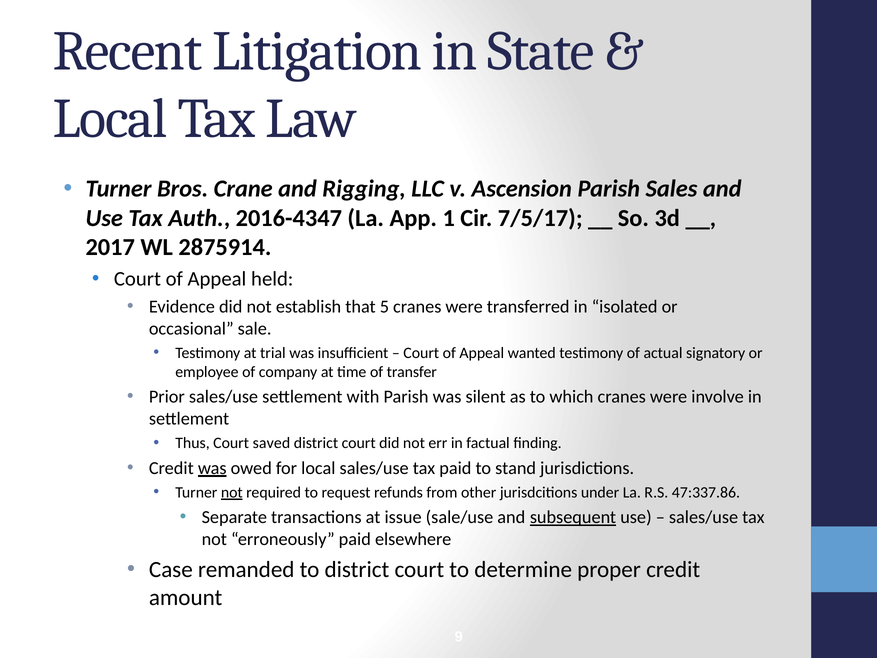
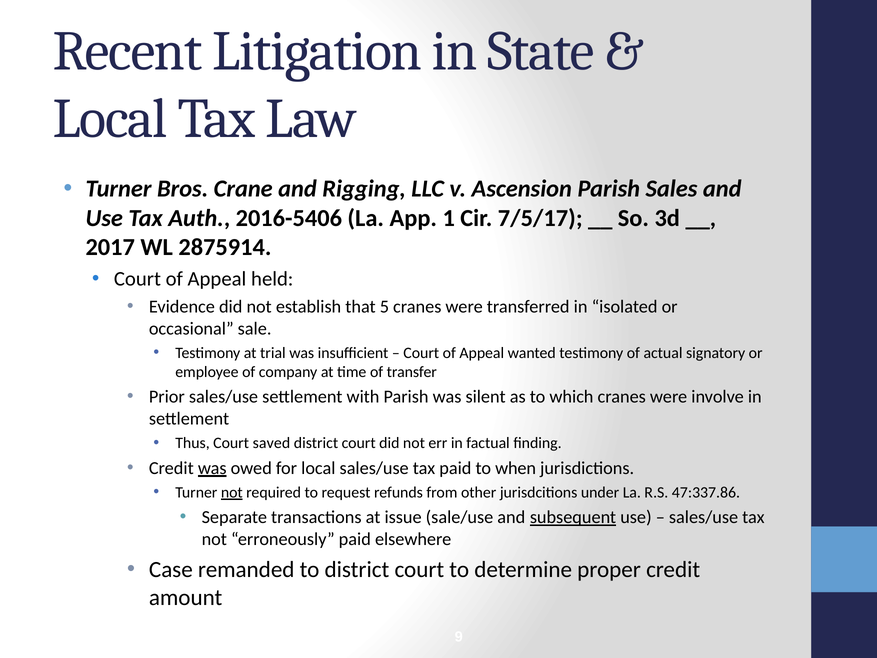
2016-4347: 2016-4347 -> 2016-5406 (289, 218)
stand: stand -> when (516, 468)
